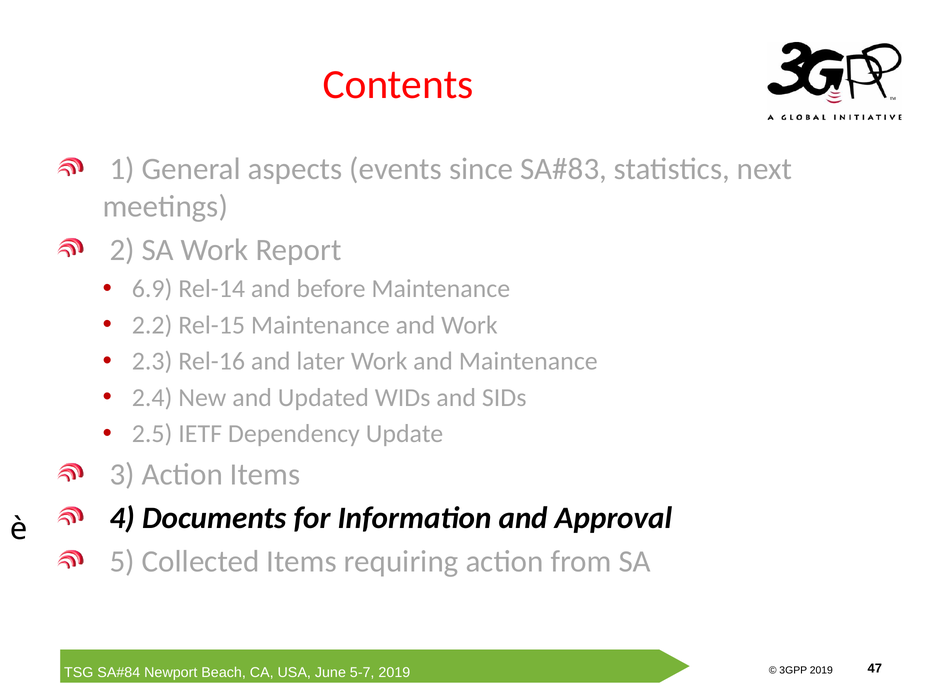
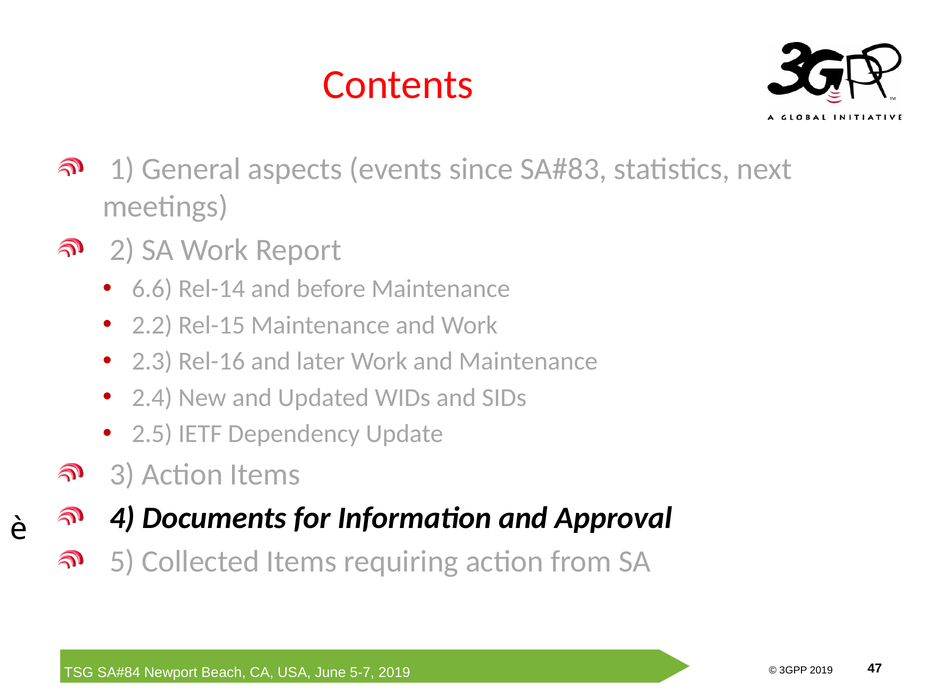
6.9: 6.9 -> 6.6 (152, 289)
